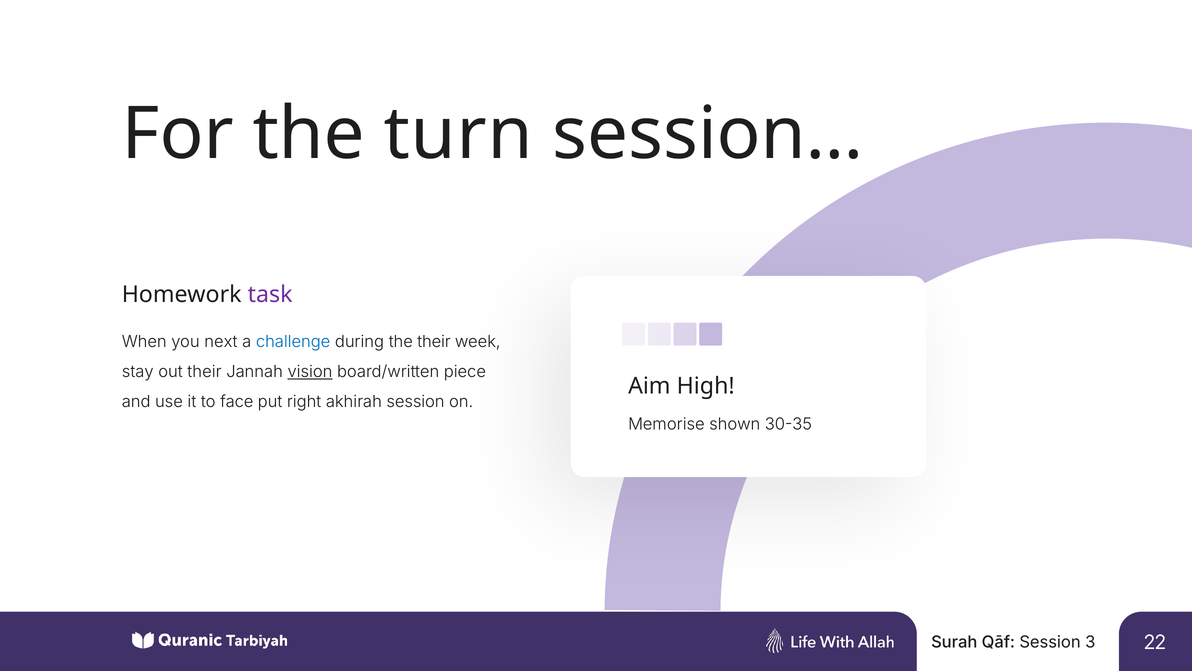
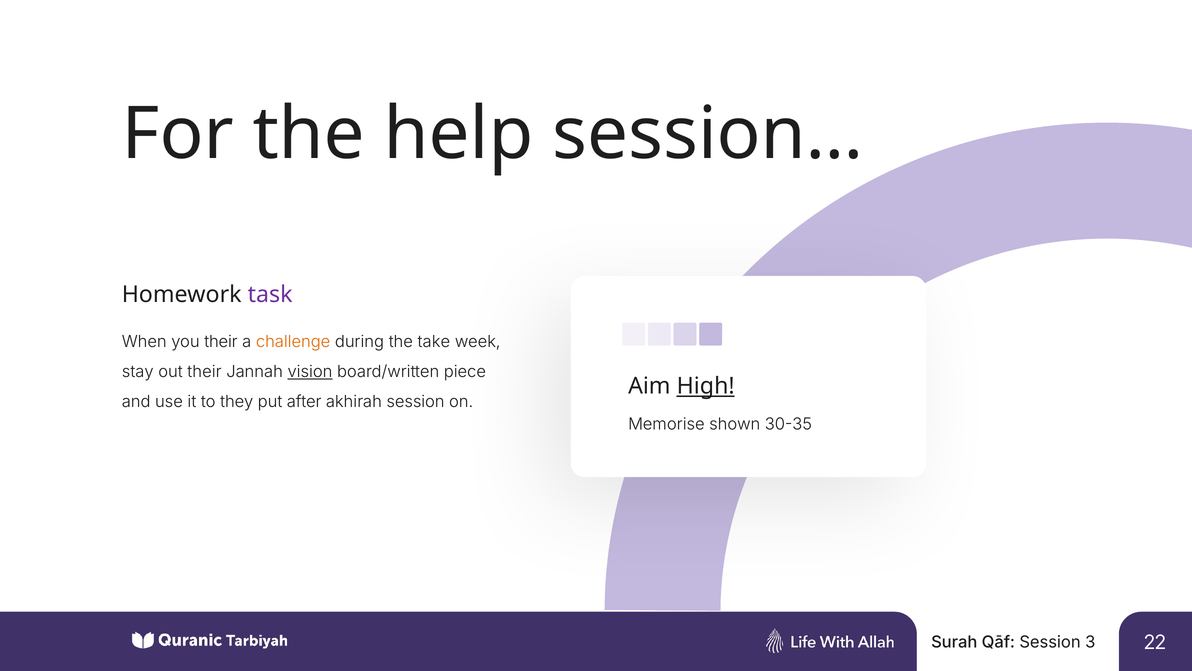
turn: turn -> help (459, 134)
you next: next -> their (221, 342)
challenge colour: blue -> orange (293, 342)
the their: their -> take (434, 342)
face: face -> they (237, 401)
right: right -> after (304, 401)
High underline: none -> present (706, 386)
